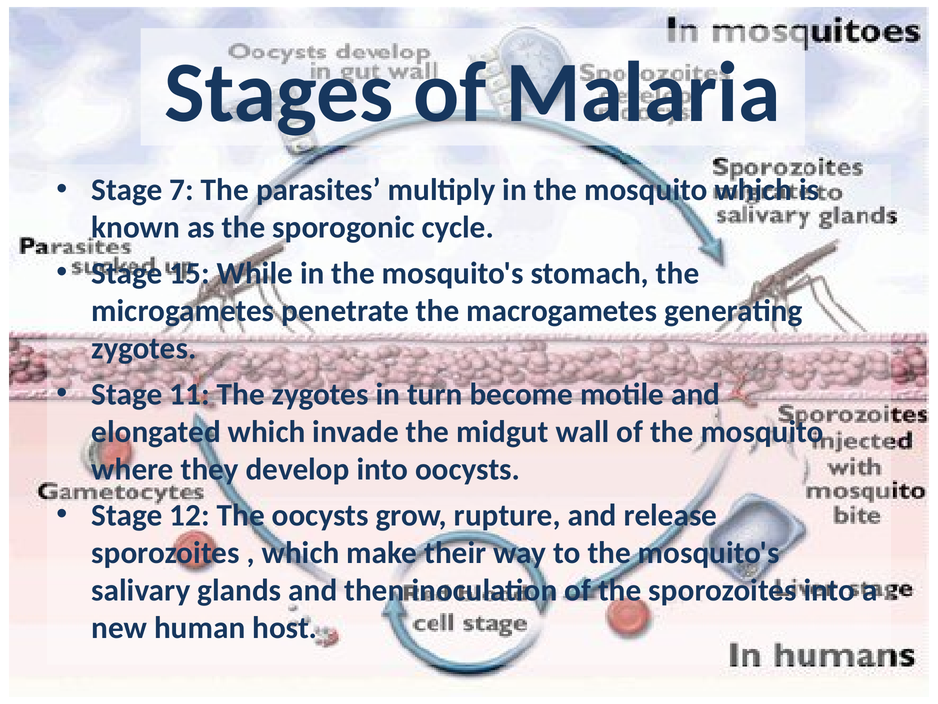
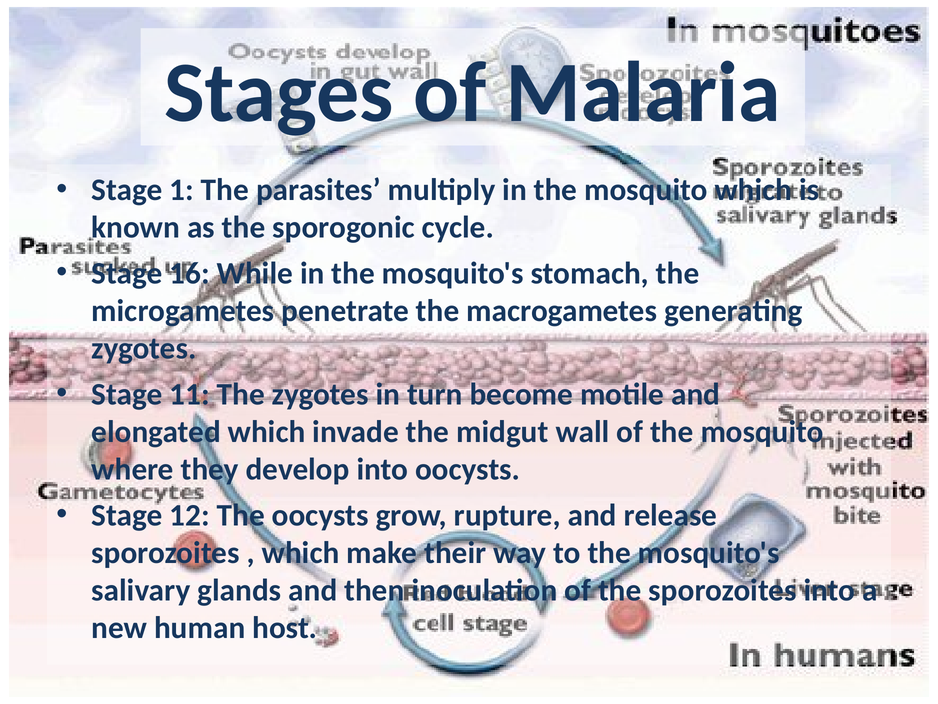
7: 7 -> 1 (182, 190)
15: 15 -> 16 (190, 273)
